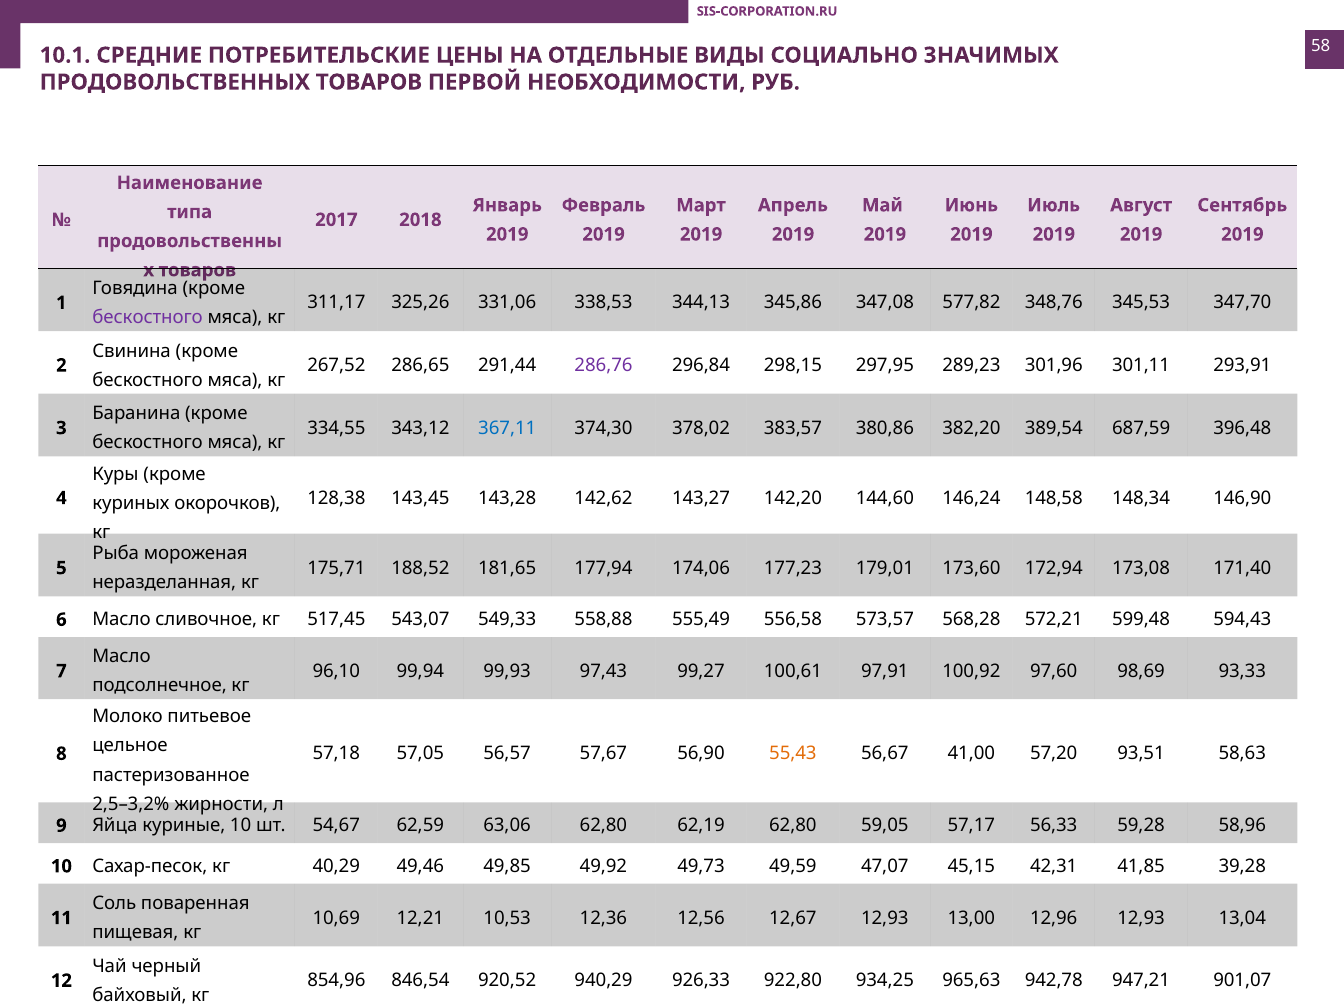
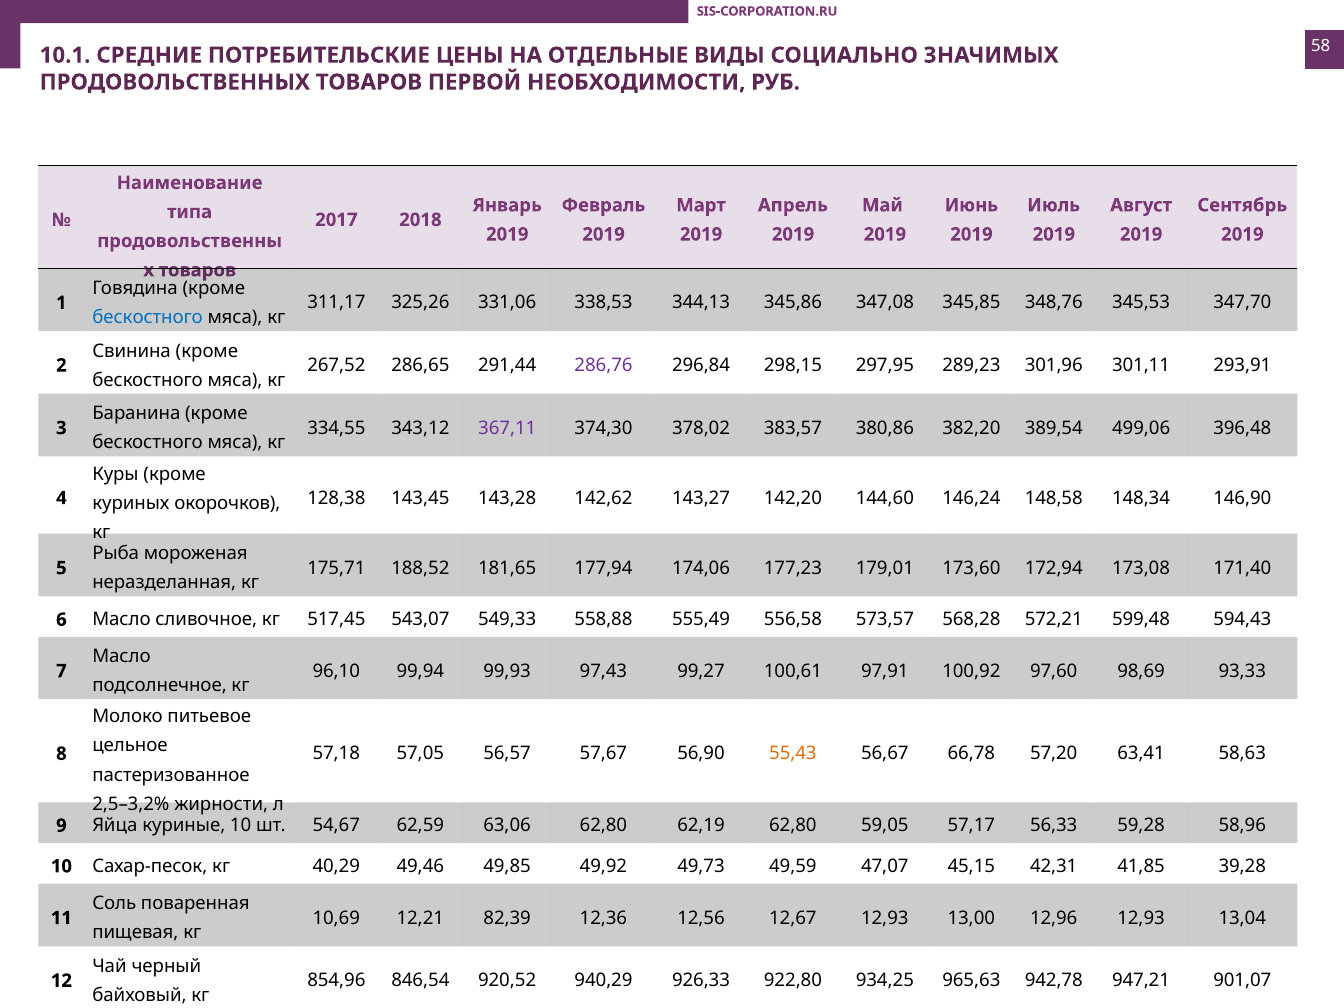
577,82: 577,82 -> 345,85 (971, 303)
бескостного colour: purple -> blue (148, 317)
367,11 colour: blue -> purple (507, 428)
687,59: 687,59 -> 499,06 (1141, 428)
41,00: 41,00 -> 66,78 (971, 754)
93,51: 93,51 -> 63,41 (1141, 754)
10,53: 10,53 -> 82,39 (507, 918)
